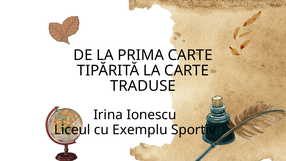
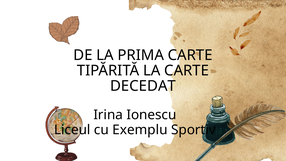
TRADUSE: TRADUSE -> DECEDAT (143, 86)
